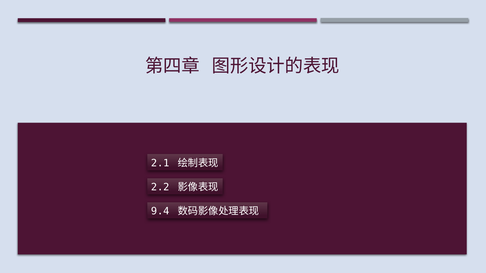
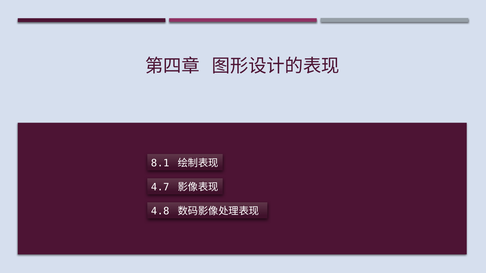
2.1: 2.1 -> 8.1 (160, 163)
2.2: 2.2 -> 4.7 (160, 187)
9.4: 9.4 -> 4.8 (160, 212)
